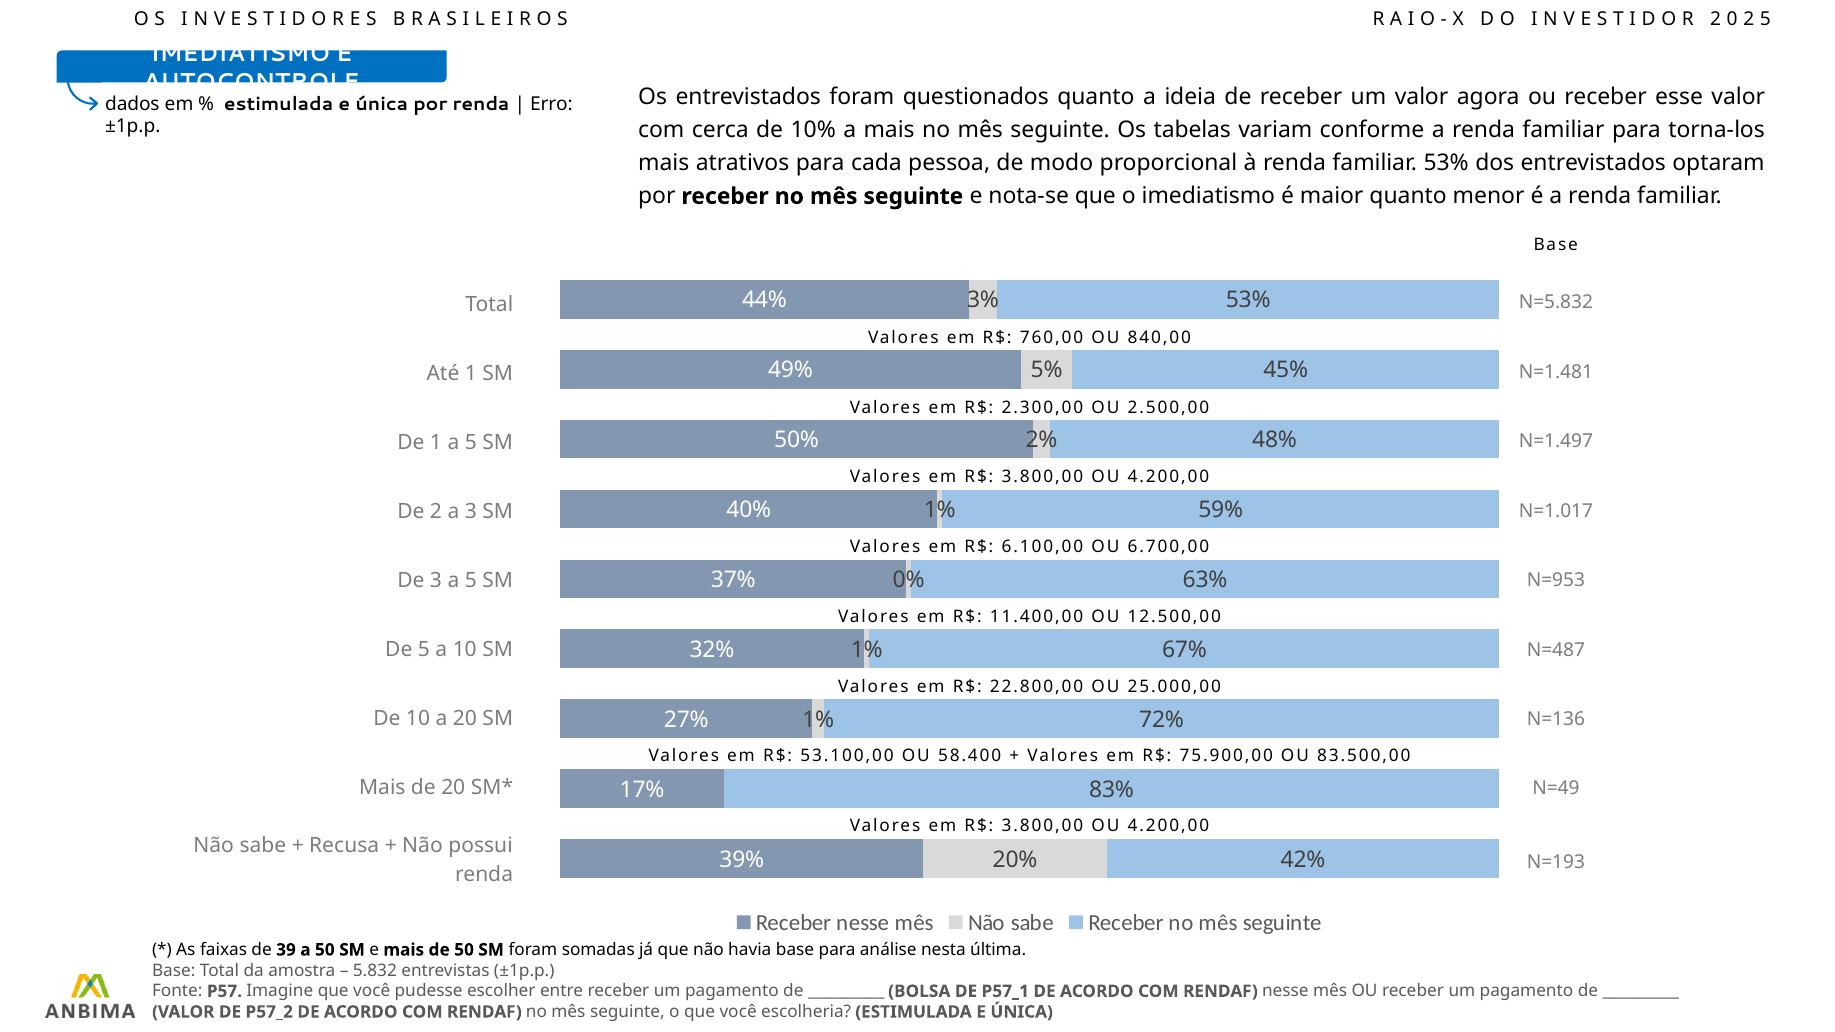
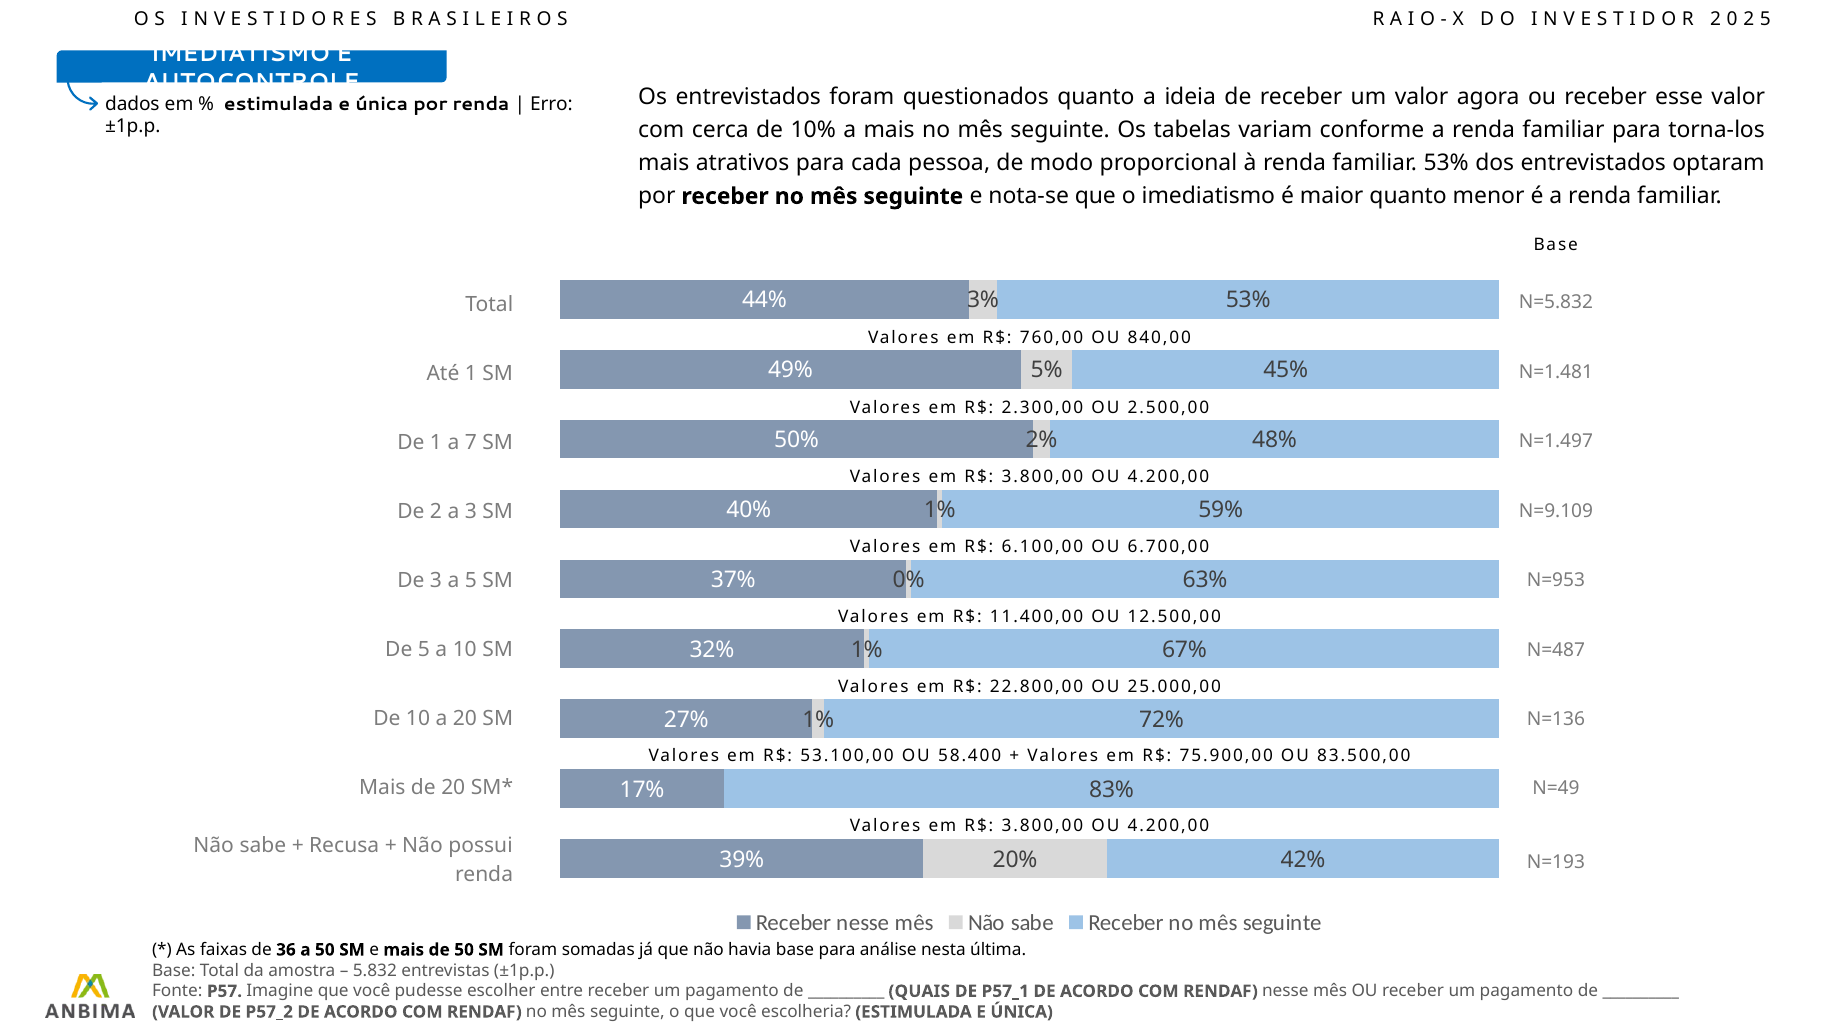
1 a 5: 5 -> 7 (471, 442)
N=1.017: N=1.017 -> N=9.109 (1556, 511)
39: 39 -> 36 (286, 950)
BOLSA: BOLSA -> QUAIS (919, 991)
